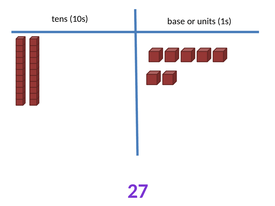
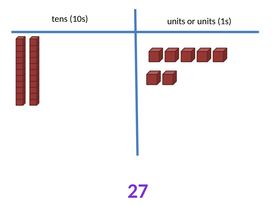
10s base: base -> units (176, 21)
